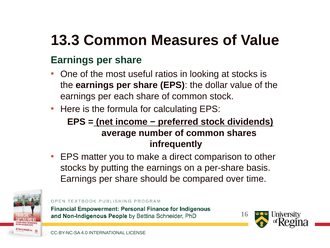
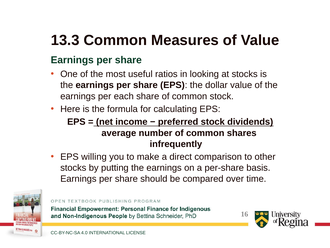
matter: matter -> willing (94, 157)
